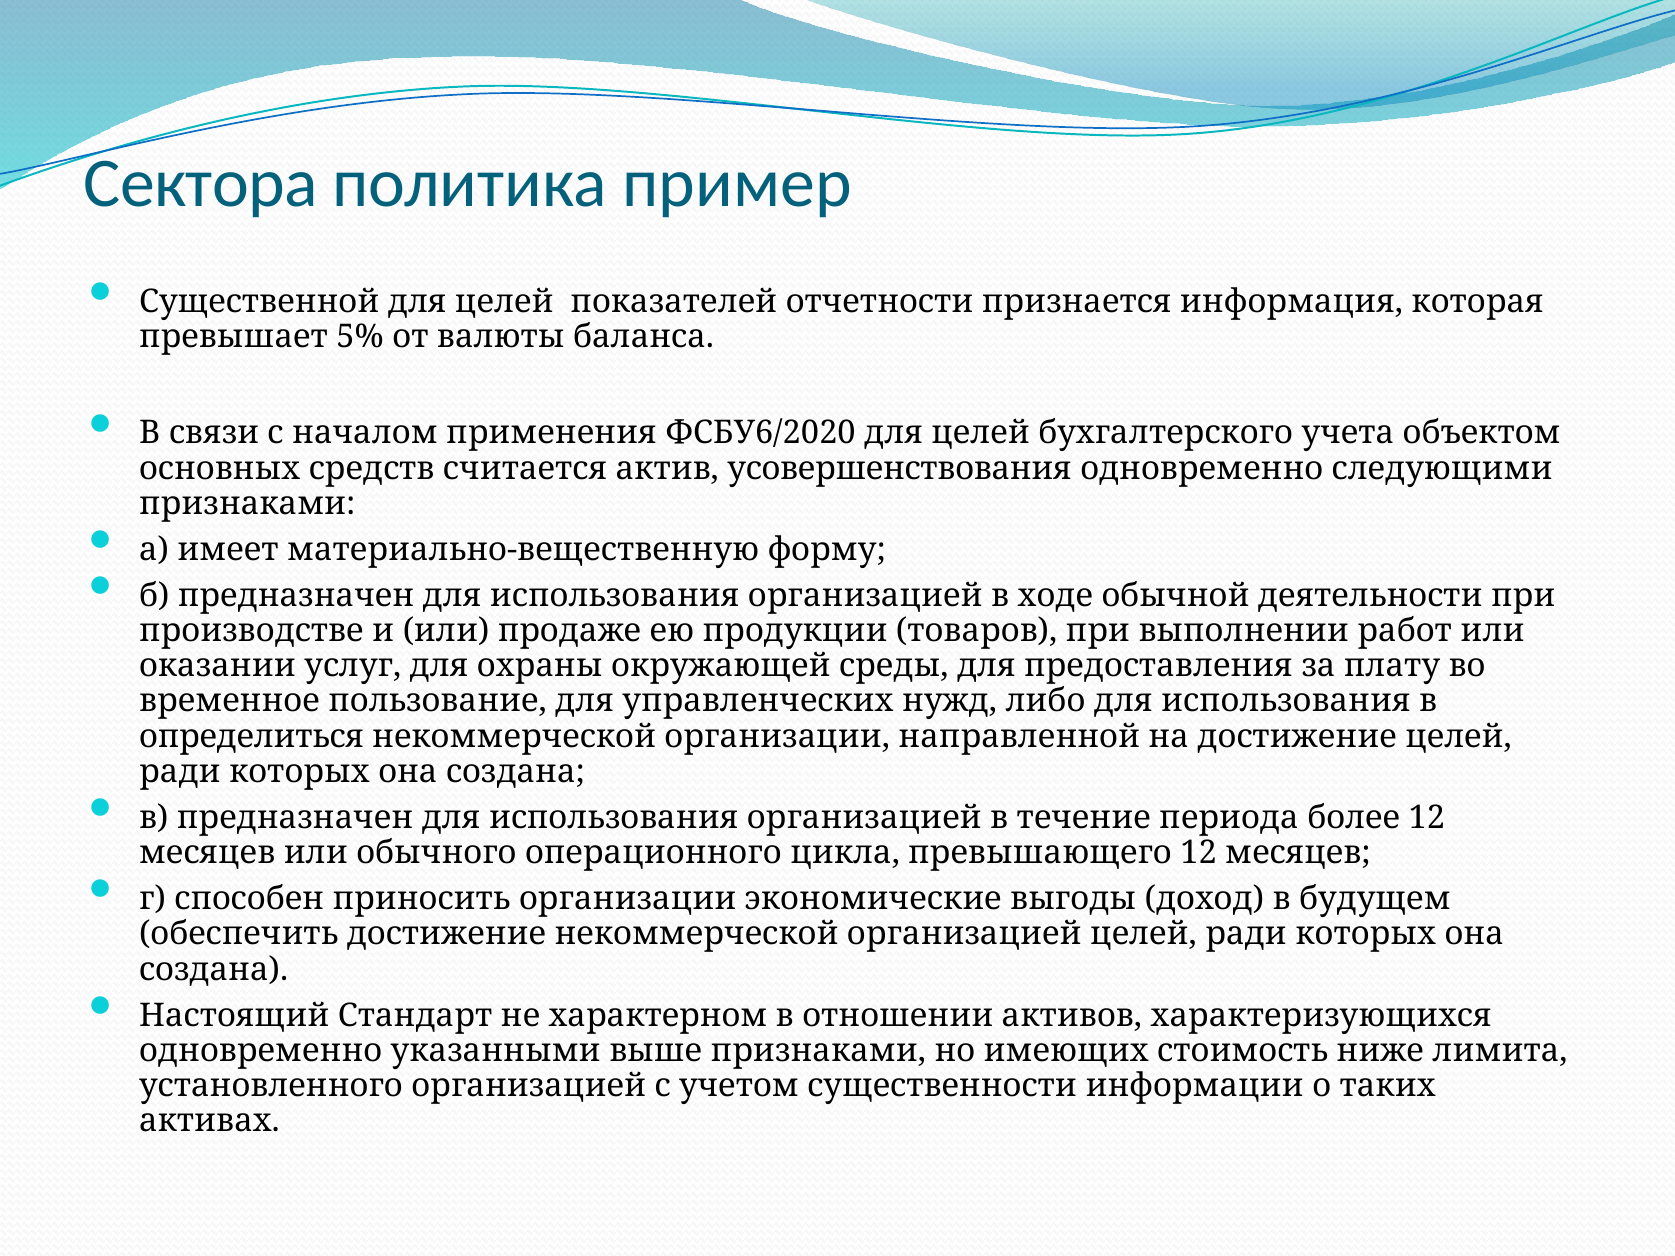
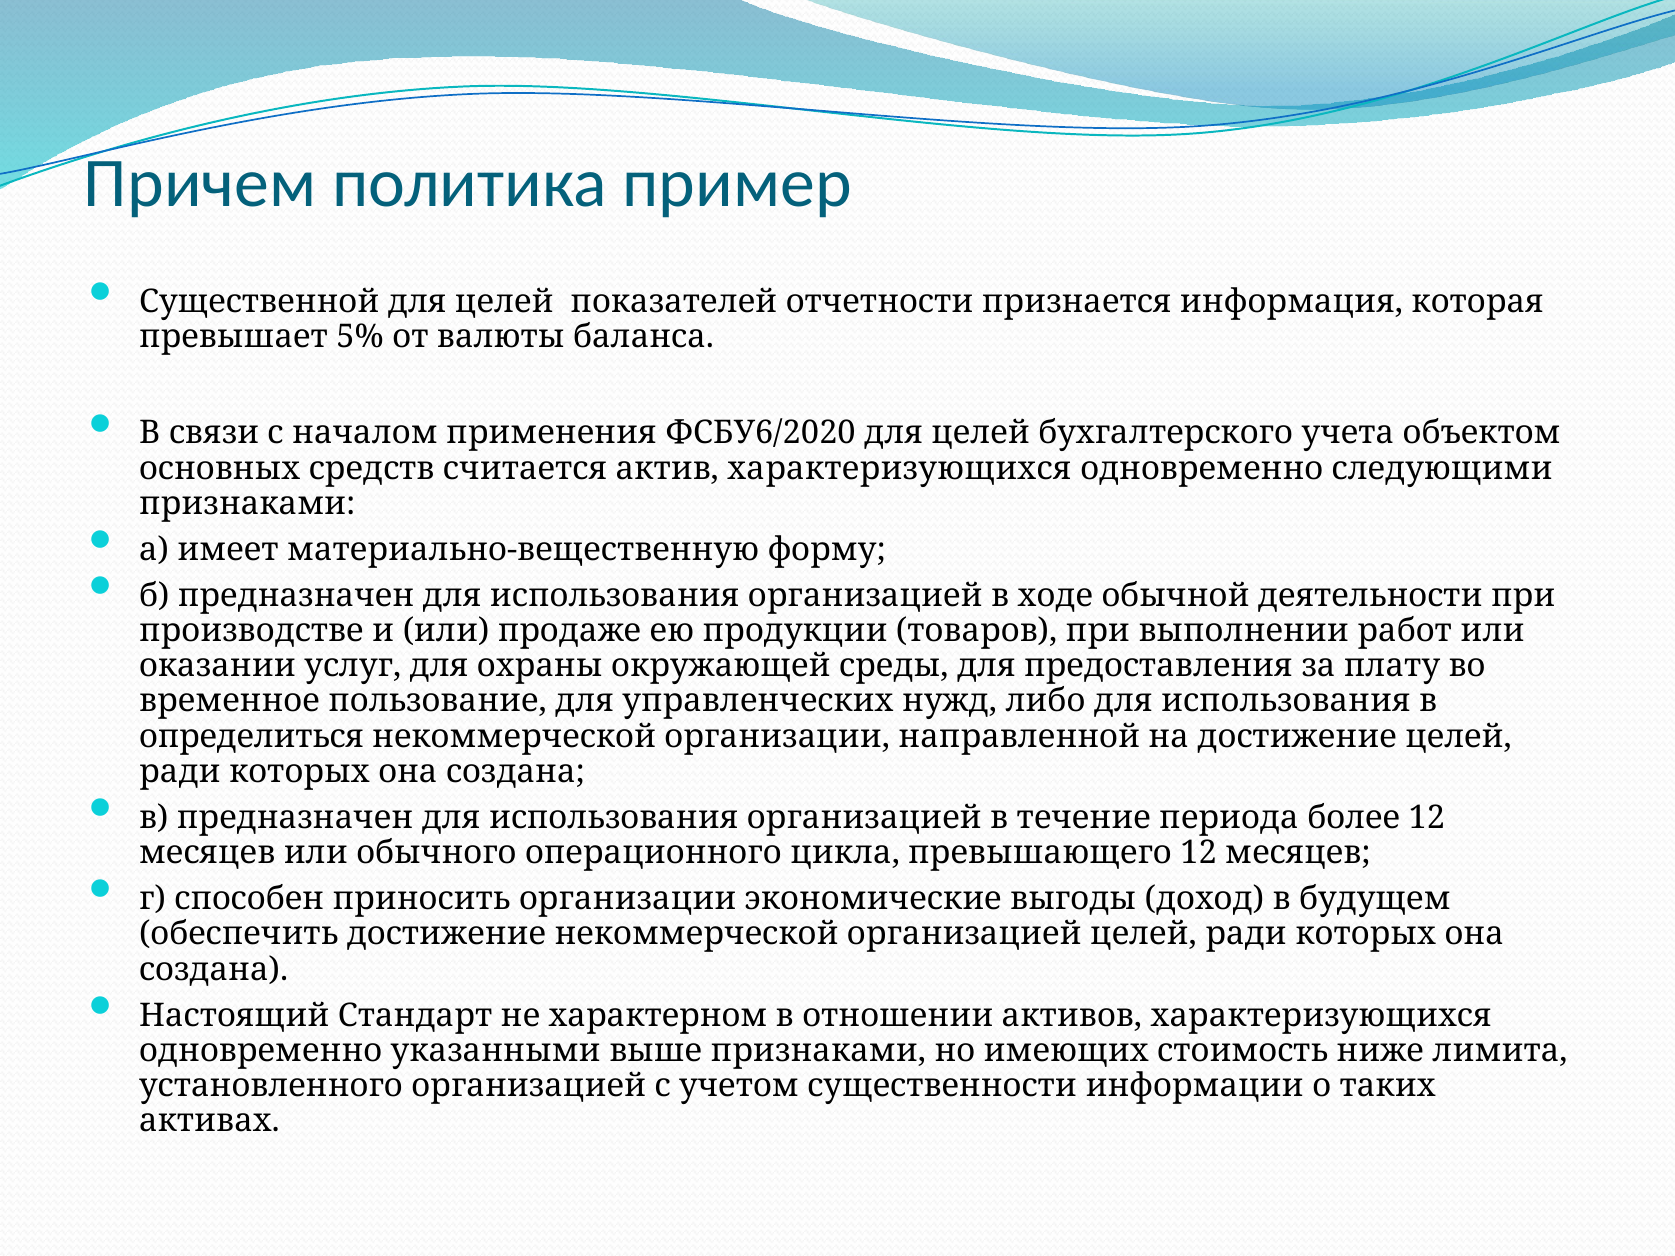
Сектора: Сектора -> Причем (200, 184)
актив усовершенствования: усовершенствования -> характеризующихся (899, 468)
